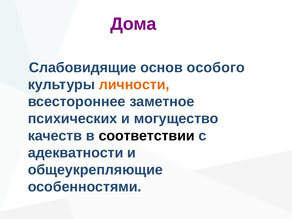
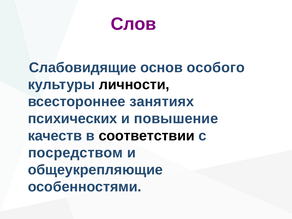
Дома: Дома -> Слов (133, 24)
личности colour: orange -> black (134, 85)
заметное: заметное -> занятиях (162, 102)
могущество: могущество -> повышение (176, 119)
адекватности: адекватности -> посредством (75, 153)
